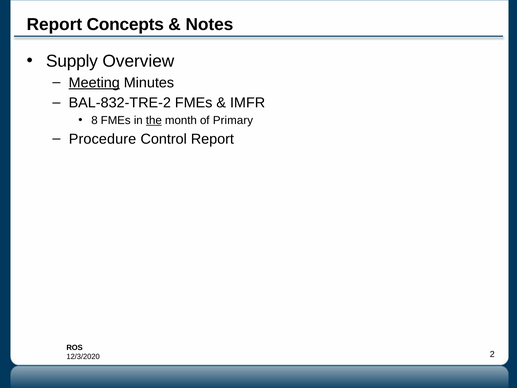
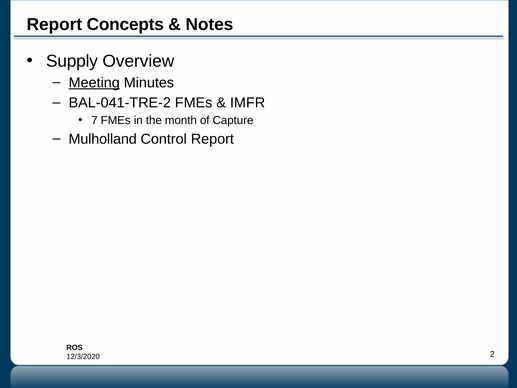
BAL-832-TRE-2: BAL-832-TRE-2 -> BAL-041-TRE-2 (120, 103)
8: 8 -> 7 (94, 120)
the underline: present -> none (154, 120)
Primary: Primary -> Capture (233, 120)
Procedure: Procedure -> Mulholland (103, 139)
